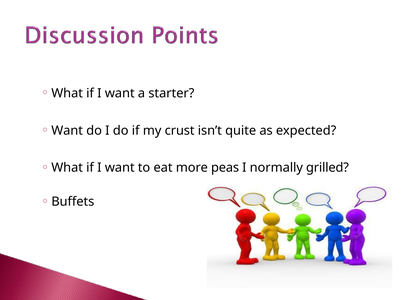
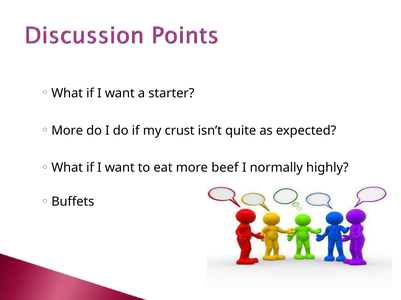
Want: Want -> More (67, 131)
peas: peas -> beef (225, 168)
grilled: grilled -> highly (327, 168)
